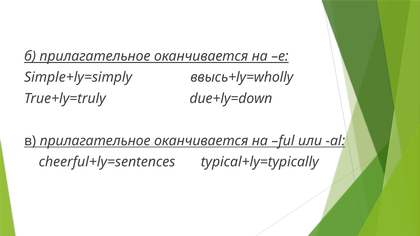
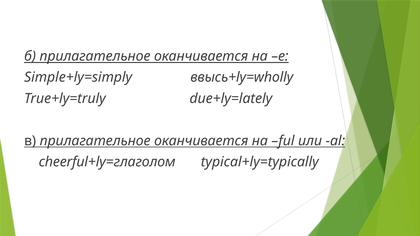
due+ly=down: due+ly=down -> due+ly=lately (231, 99)
cheerful+ly=sentences: cheerful+ly=sentences -> cheerful+ly=глаголом (107, 162)
